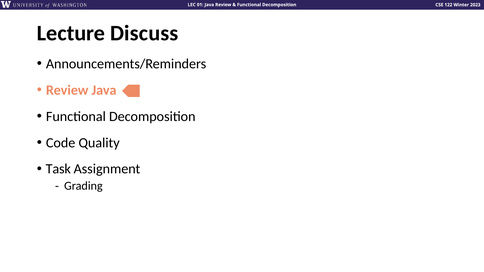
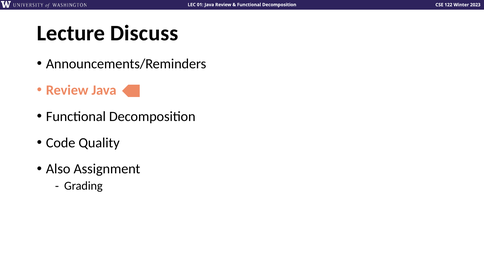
Task: Task -> Also (58, 169)
